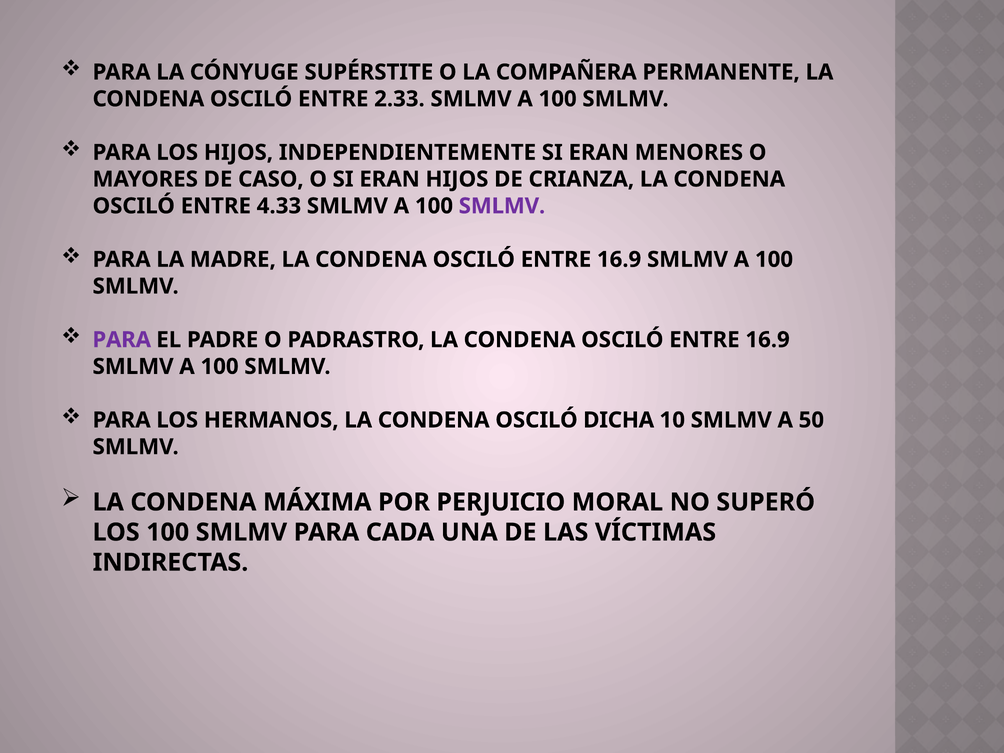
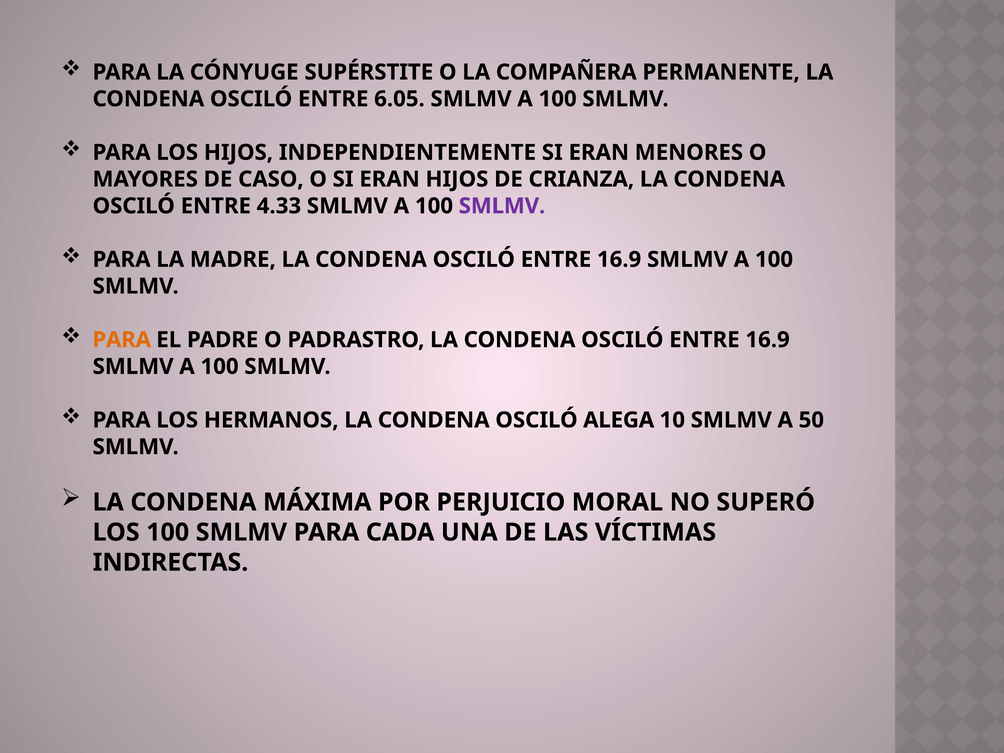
2.33: 2.33 -> 6.05 (399, 99)
PARA colour: purple -> orange (122, 340)
DICHA: DICHA -> ALEGA (619, 420)
